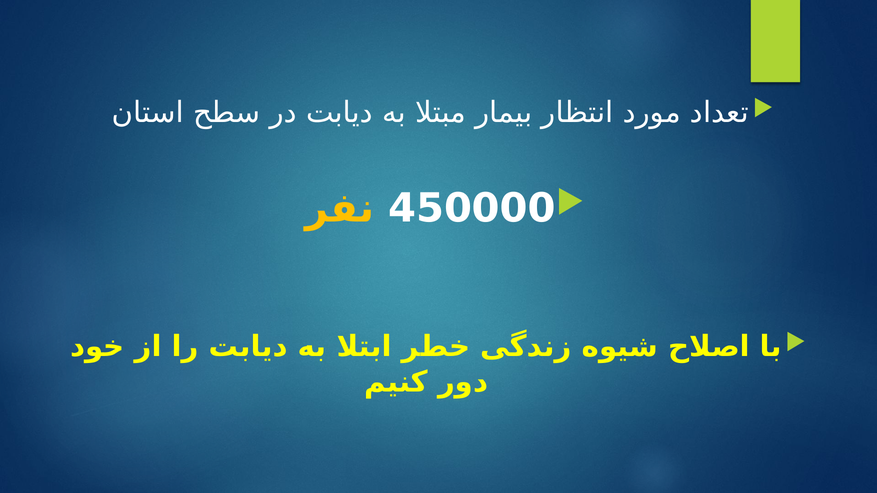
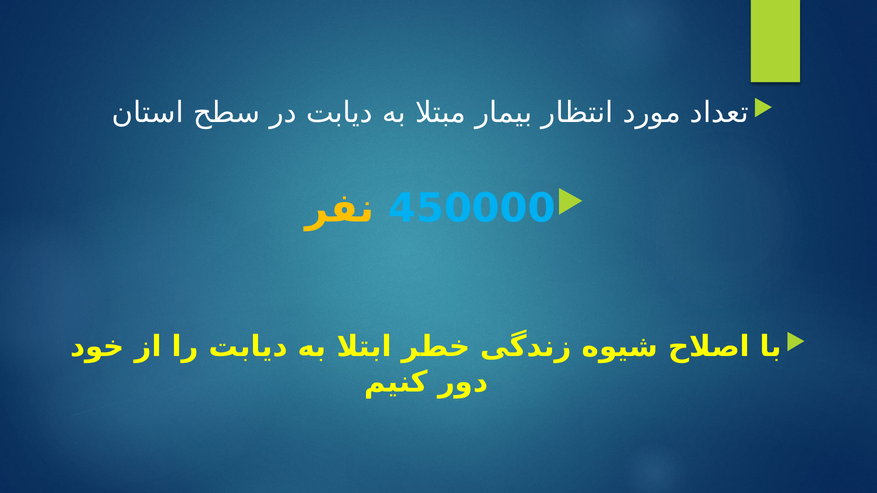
450000 colour: white -> light blue (472, 208)
